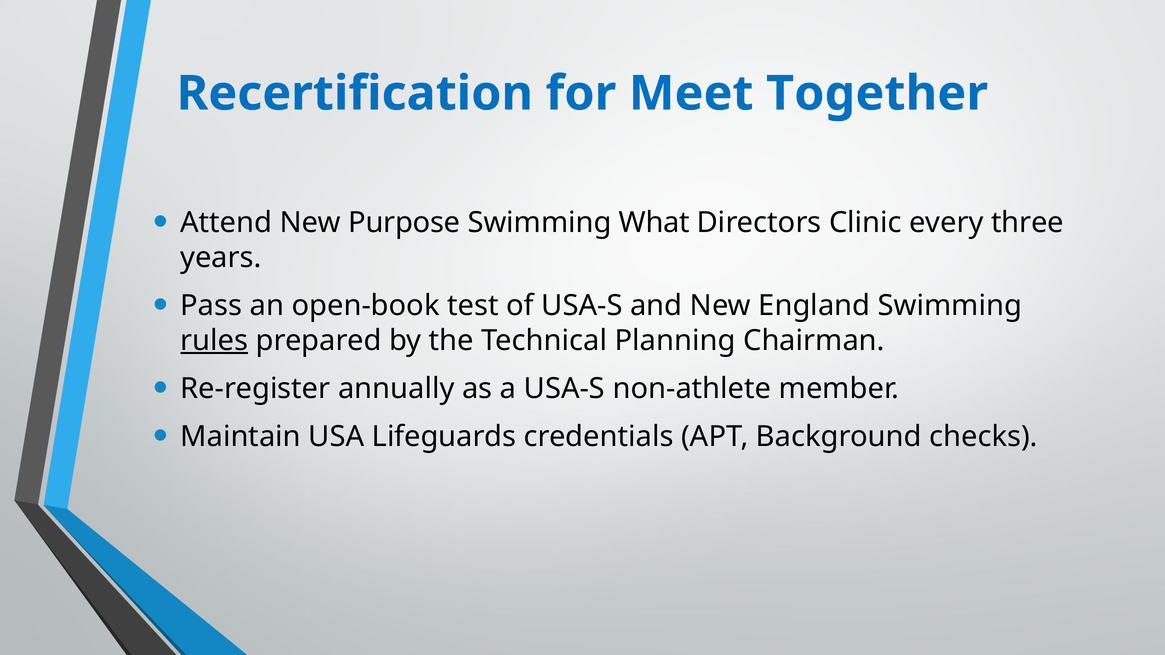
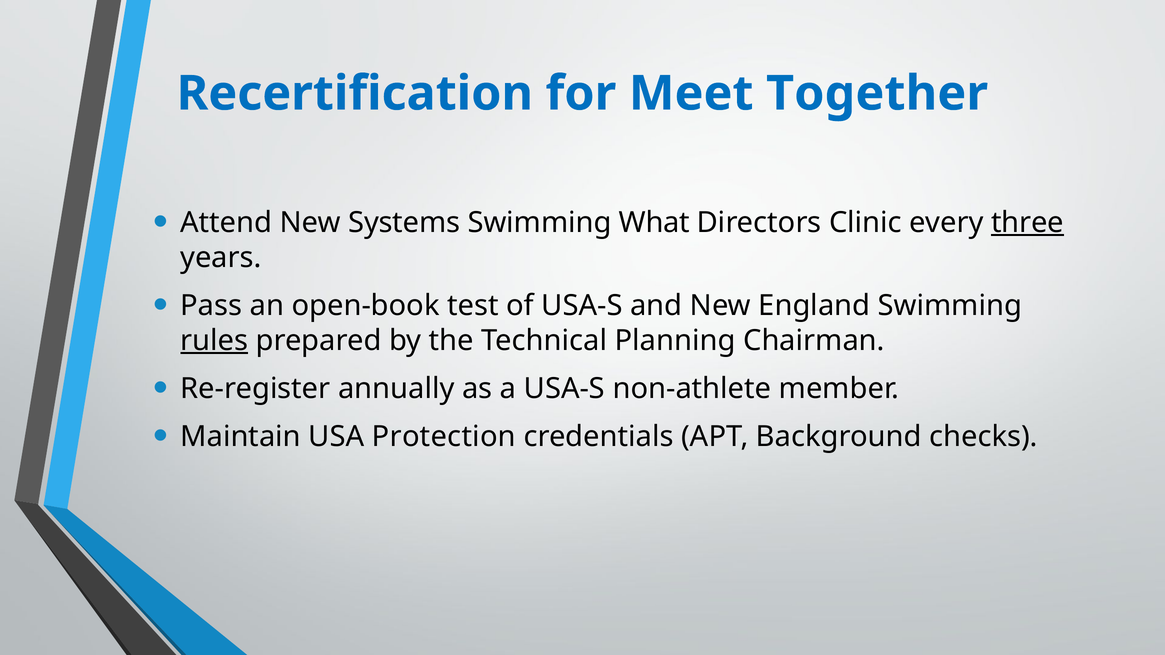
Purpose: Purpose -> Systems (404, 223)
three underline: none -> present (1027, 223)
Lifeguards: Lifeguards -> Protection (444, 437)
